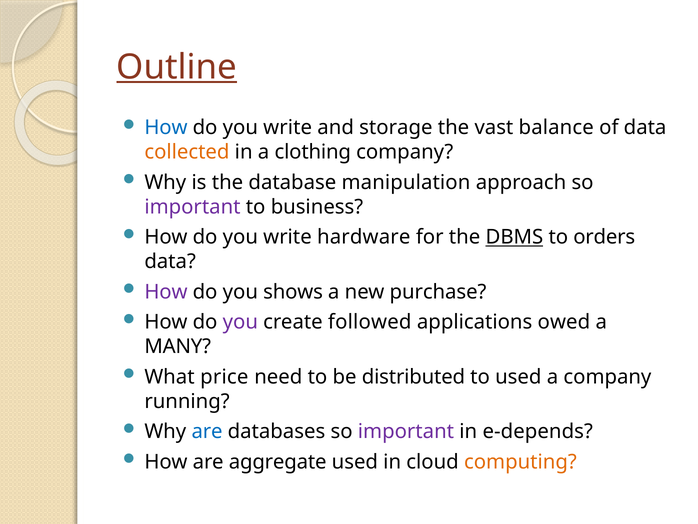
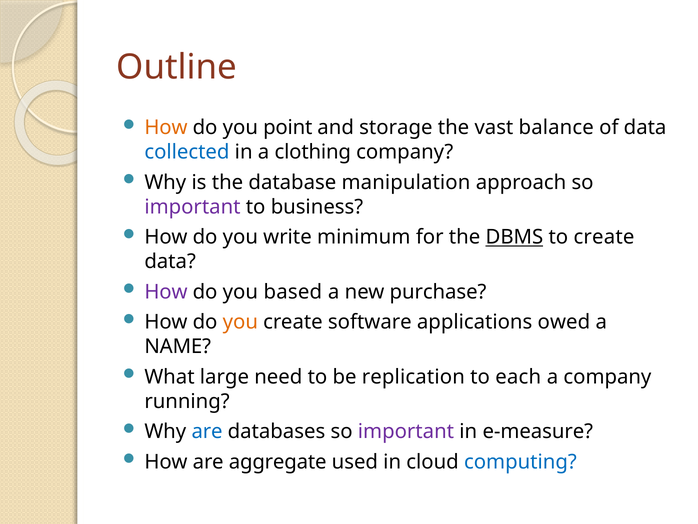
Outline underline: present -> none (177, 67)
How colour: blue -> orange (166, 128)
write: write -> point (288, 128)
collected colour: orange -> blue (187, 152)
hardware: hardware -> minimum (364, 237)
to orders: orders -> create (604, 237)
shows: shows -> based (293, 292)
you colour: purple -> orange (240, 322)
followed: followed -> software (370, 322)
MANY: MANY -> NAME (178, 346)
price: price -> large (224, 377)
distributed: distributed -> replication (413, 377)
to used: used -> each (518, 377)
e-depends: e-depends -> e-measure (538, 431)
computing colour: orange -> blue (520, 462)
